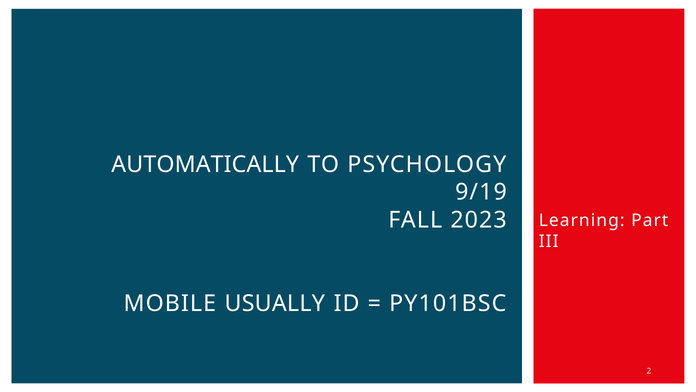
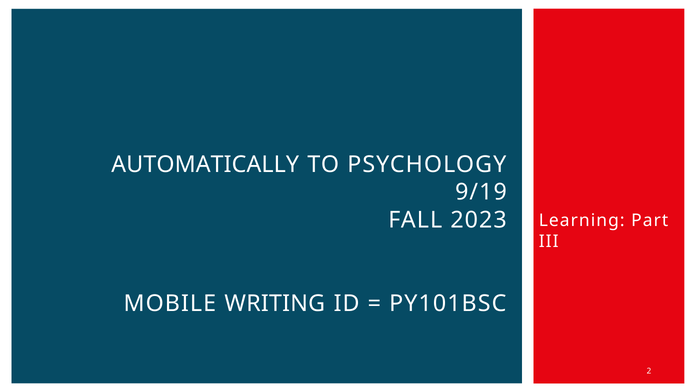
USUALLY: USUALLY -> WRITING (275, 303)
